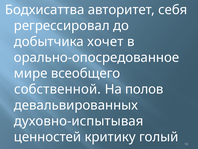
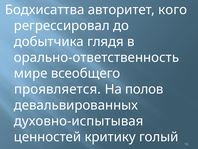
себя: себя -> кого (173, 10)
хочет: хочет -> глядя (105, 42)
орально-опосредованное: орально-опосредованное -> орально-ответственность (96, 57)
собственной: собственной -> проявляется (57, 89)
